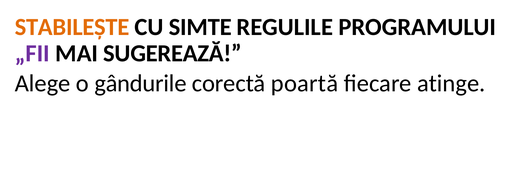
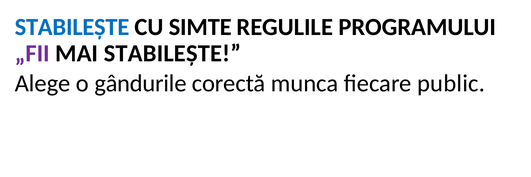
STABILEȘTE colour: orange -> blue (72, 27)
MAI SUGEREAZĂ: SUGEREAZĂ -> STABILEȘTE (172, 53)
poartă: poartă -> munca (305, 83)
atinge: atinge -> public (451, 83)
